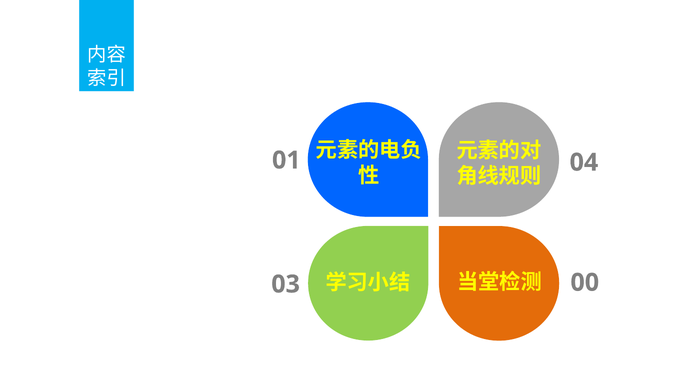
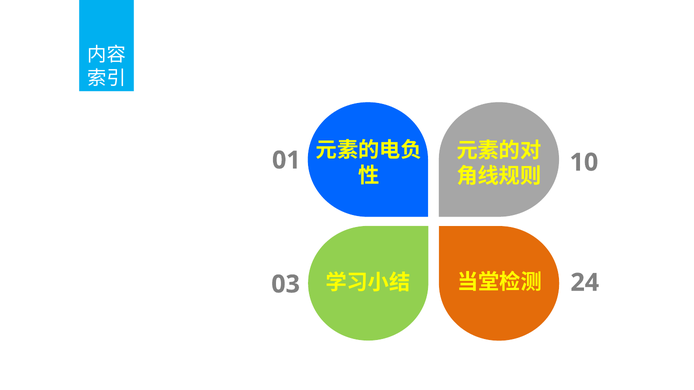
04: 04 -> 10 (584, 163)
00: 00 -> 24 (585, 283)
